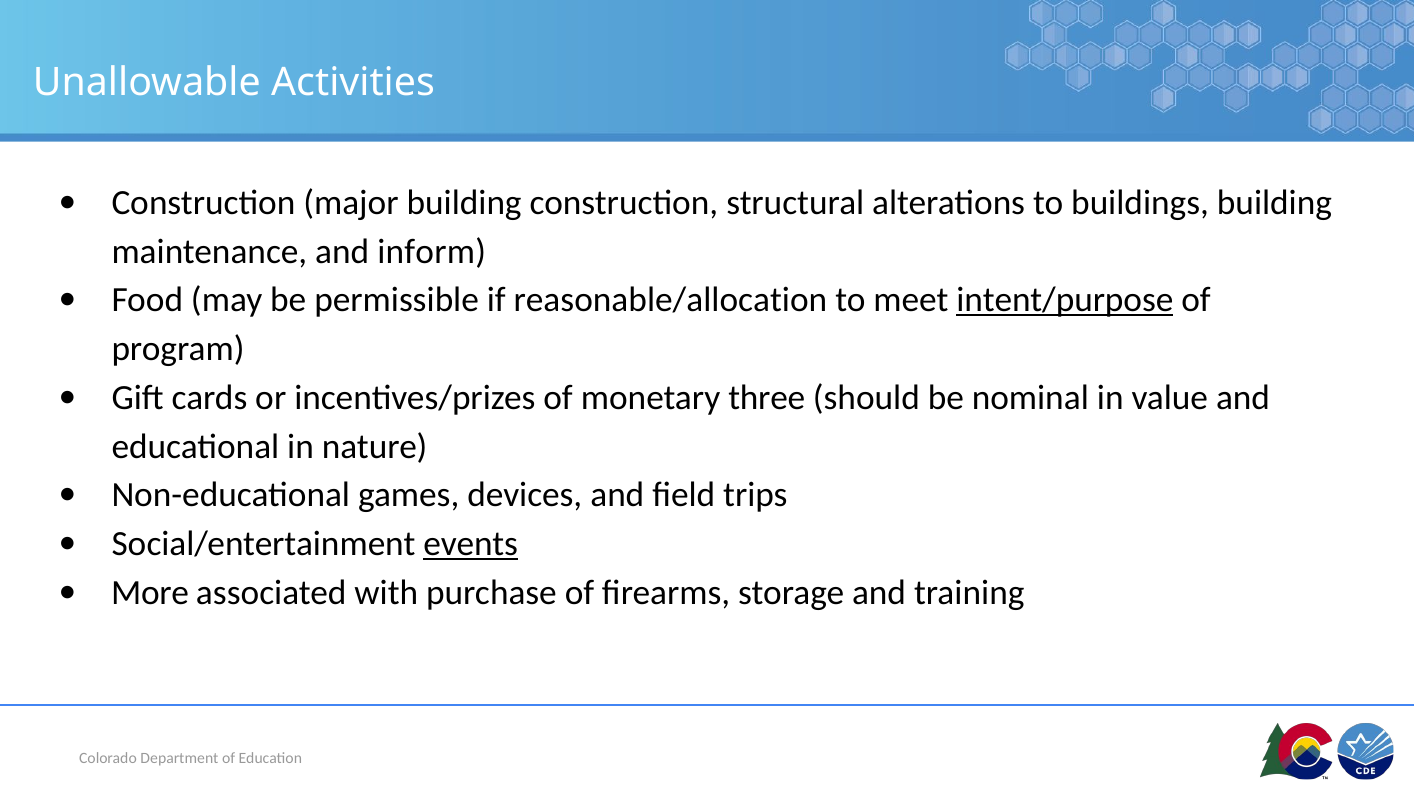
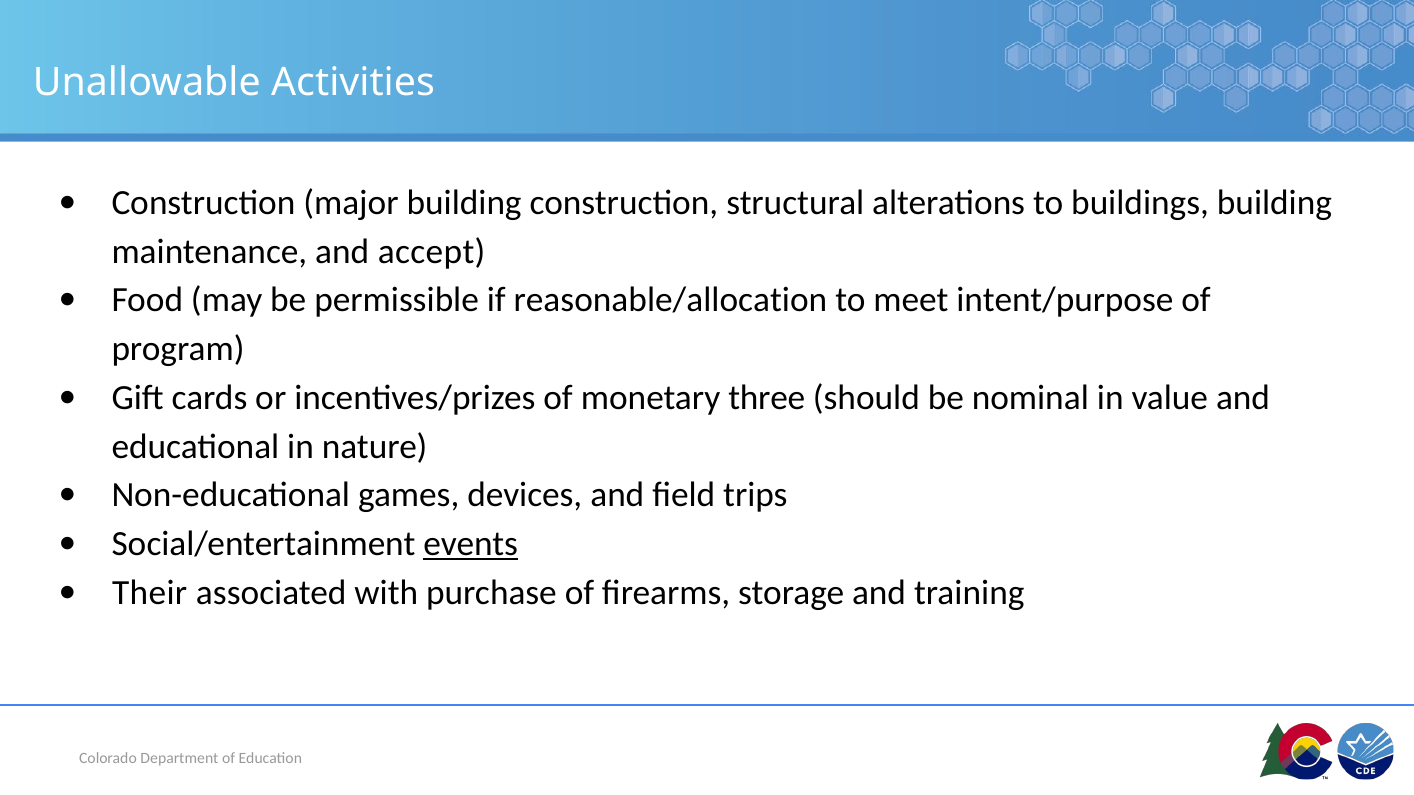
inform: inform -> accept (432, 252)
intent/purpose underline: present -> none (1065, 300)
More: More -> Their (150, 593)
